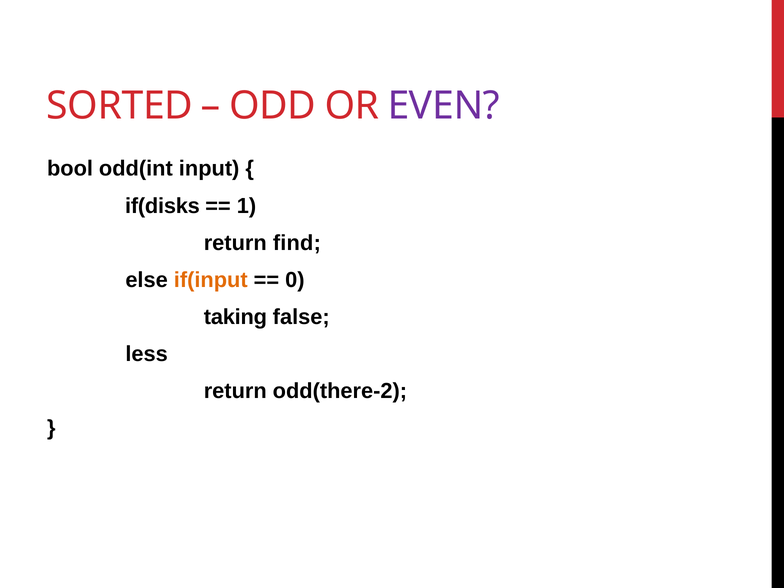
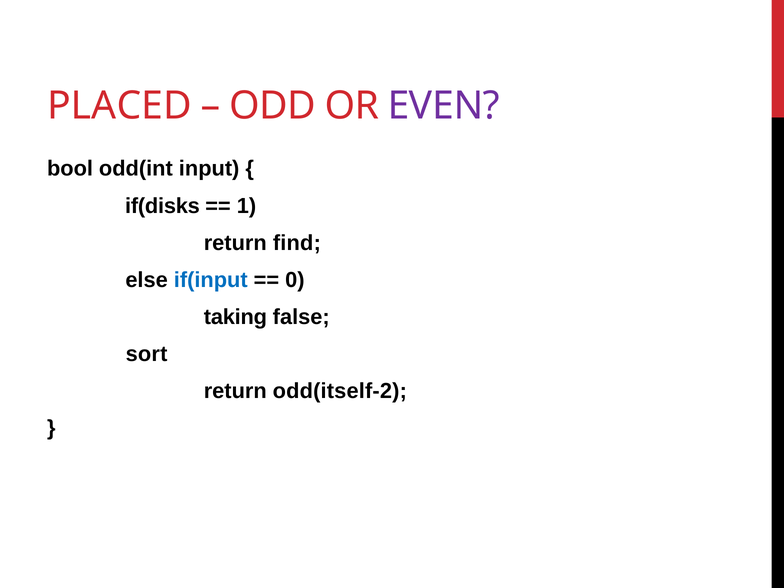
SORTED: SORTED -> PLACED (119, 106)
if(input colour: orange -> blue (211, 280)
less: less -> sort (147, 354)
odd(there-2: odd(there-2 -> odd(itself-2 (340, 391)
